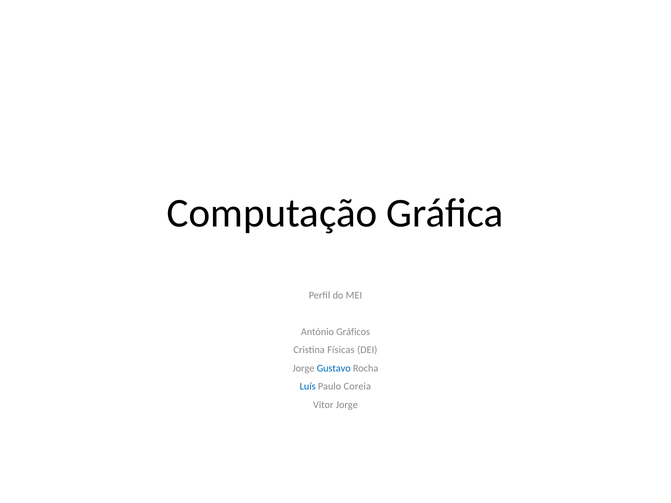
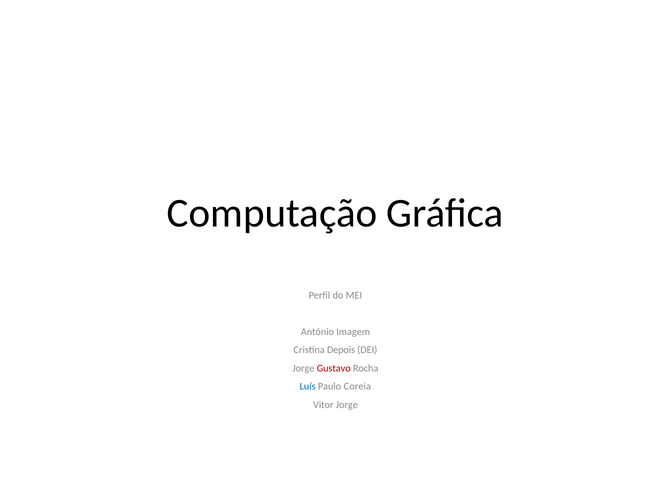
Gráficos: Gráficos -> Imagem (353, 332)
Físicas: Físicas -> Depois (341, 350)
Gustavo colour: blue -> red (334, 369)
